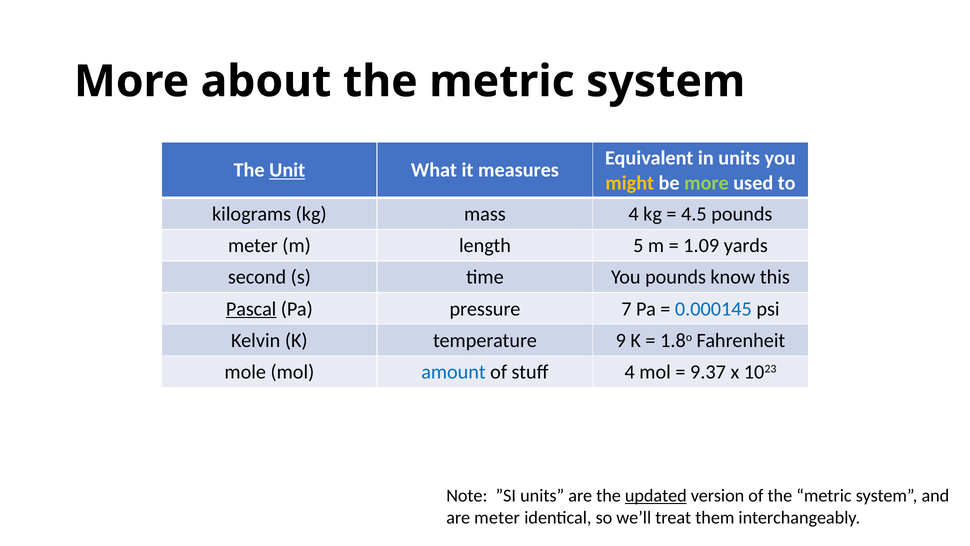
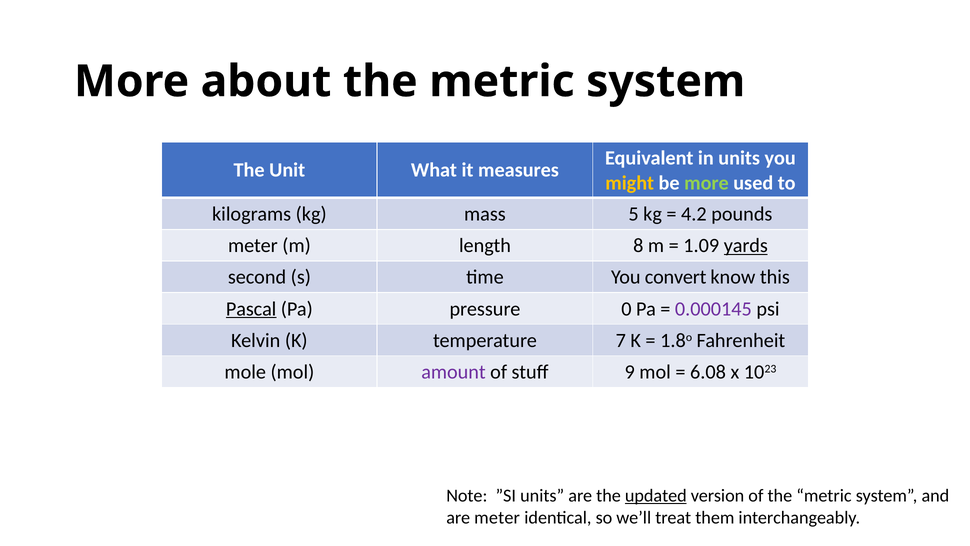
Unit underline: present -> none (287, 170)
mass 4: 4 -> 5 (634, 214)
4.5: 4.5 -> 4.2 (694, 214)
5: 5 -> 8 (638, 246)
yards underline: none -> present (746, 246)
You pounds: pounds -> convert (676, 277)
7: 7 -> 0 (626, 309)
0.000145 colour: blue -> purple (713, 309)
9: 9 -> 7 (621, 340)
amount colour: blue -> purple (453, 372)
stuff 4: 4 -> 9 (630, 372)
9.37: 9.37 -> 6.08 (708, 372)
